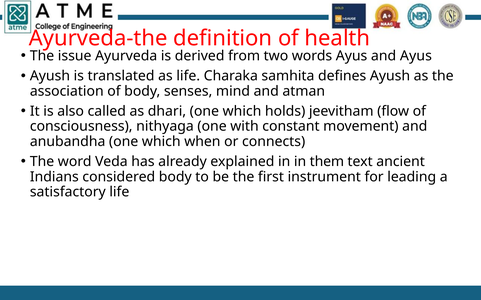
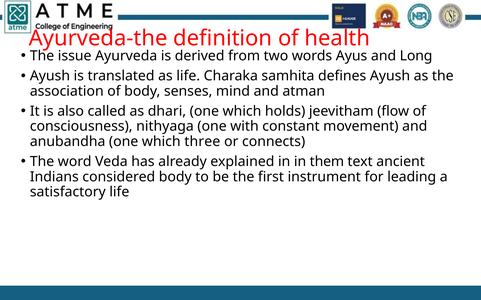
and Ayus: Ayus -> Long (416, 56)
when: when -> three (202, 142)
